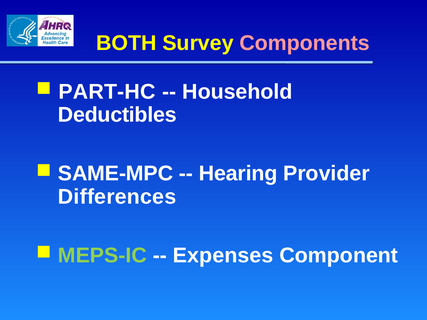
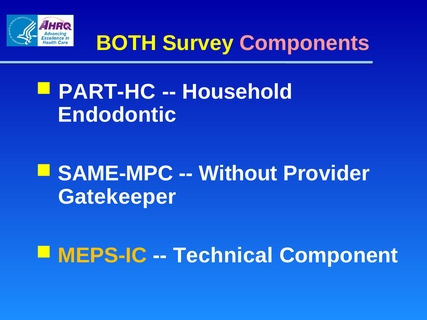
Deductibles: Deductibles -> Endodontic (117, 115)
Hearing: Hearing -> Without (238, 174)
Differences: Differences -> Gatekeeper (117, 197)
MEPS-IC colour: light green -> yellow (102, 256)
Expenses: Expenses -> Technical (223, 256)
